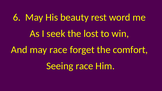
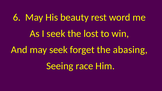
may race: race -> seek (58, 50)
comfort: comfort -> abasing (130, 50)
